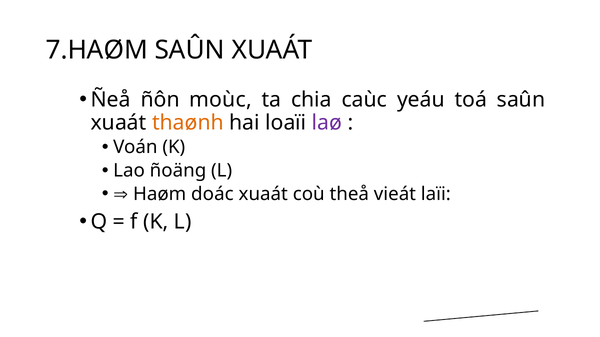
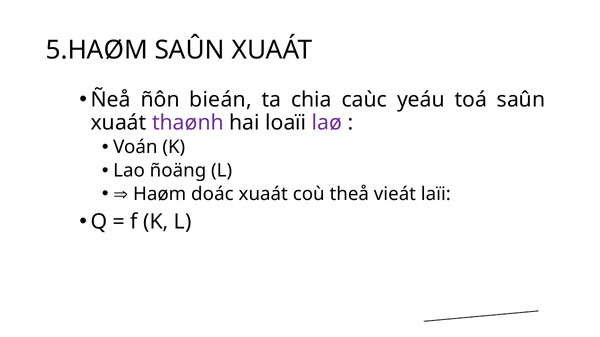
7.HAØM: 7.HAØM -> 5.HAØM (97, 50)
moùc: moùc -> bieán (221, 100)
thaønh colour: orange -> purple (188, 123)
